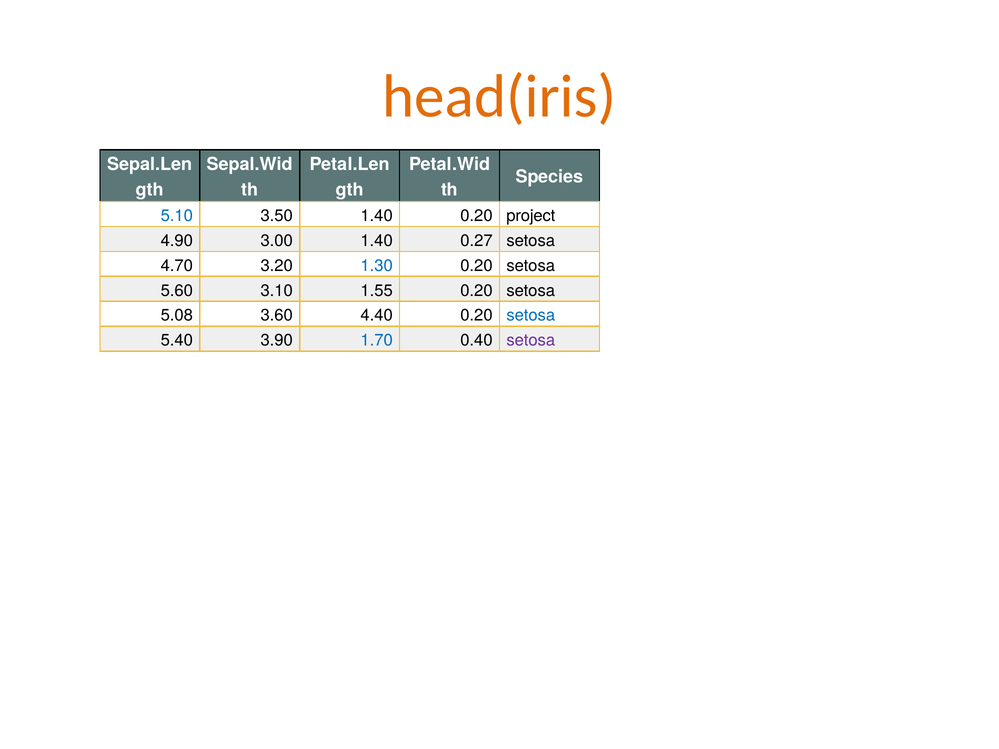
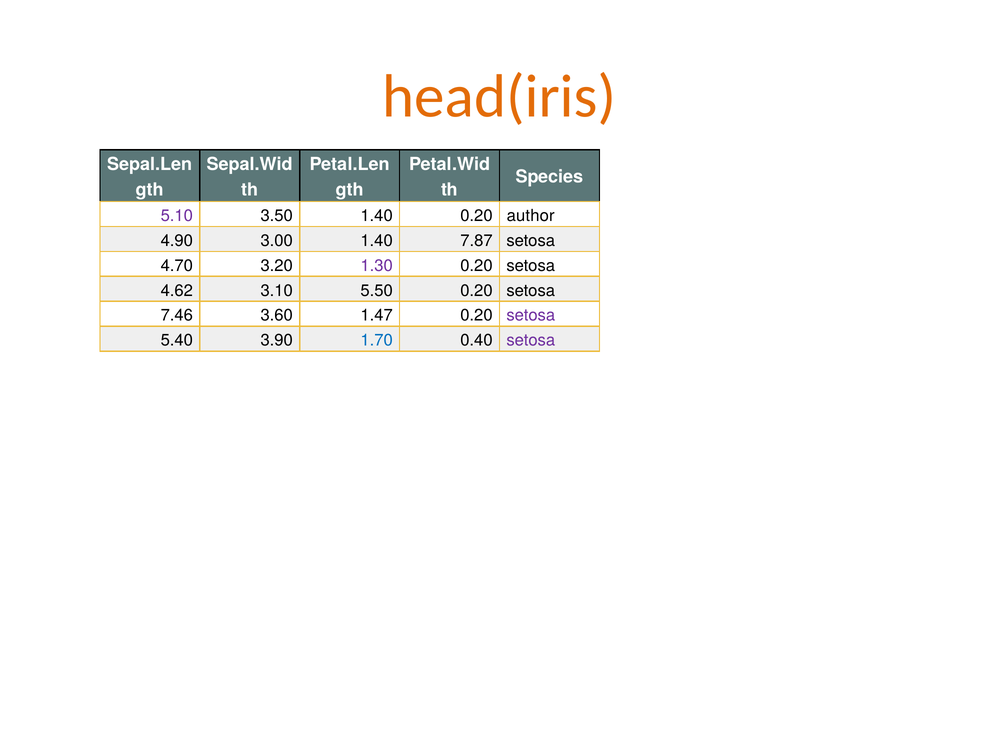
5.10 colour: blue -> purple (177, 216)
project: project -> author (531, 216)
0.27: 0.27 -> 7.87 (476, 241)
1.30 colour: blue -> purple (377, 266)
5.60: 5.60 -> 4.62 (177, 291)
1.55: 1.55 -> 5.50 (377, 291)
5.08: 5.08 -> 7.46 (177, 316)
4.40: 4.40 -> 1.47 (377, 316)
setosa colour: blue -> purple (531, 316)
